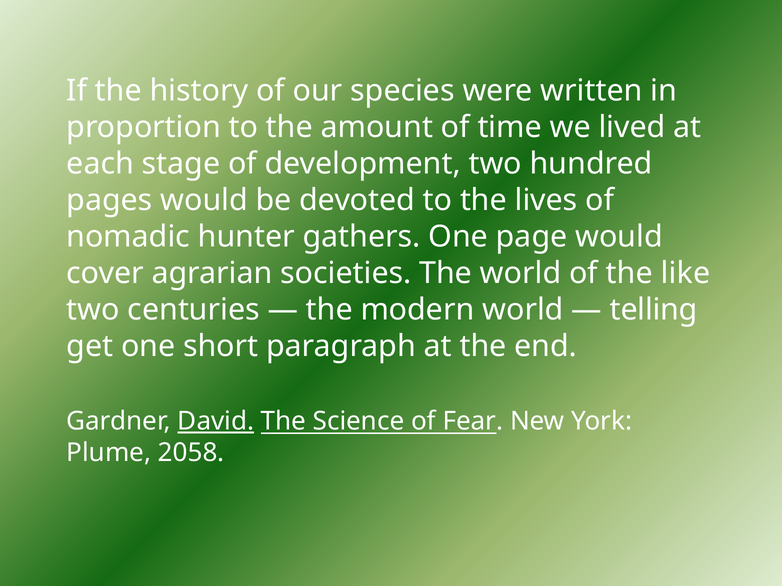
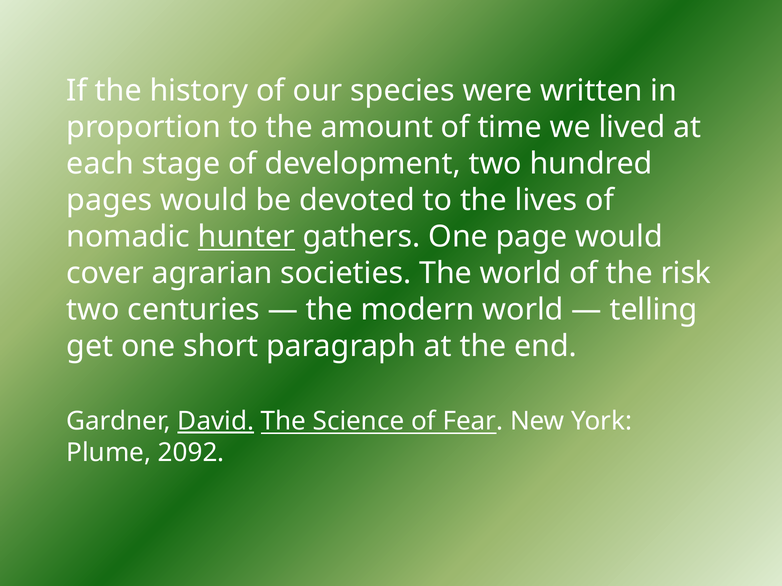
hunter underline: none -> present (246, 237)
like: like -> risk (686, 273)
2058: 2058 -> 2092 (191, 453)
